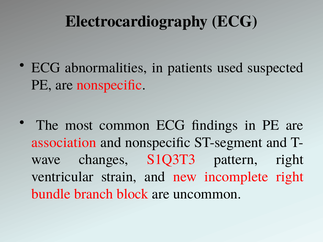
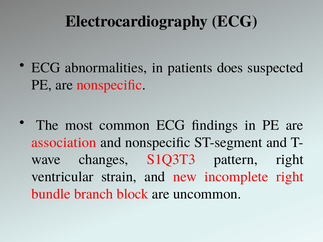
used: used -> does (230, 68)
